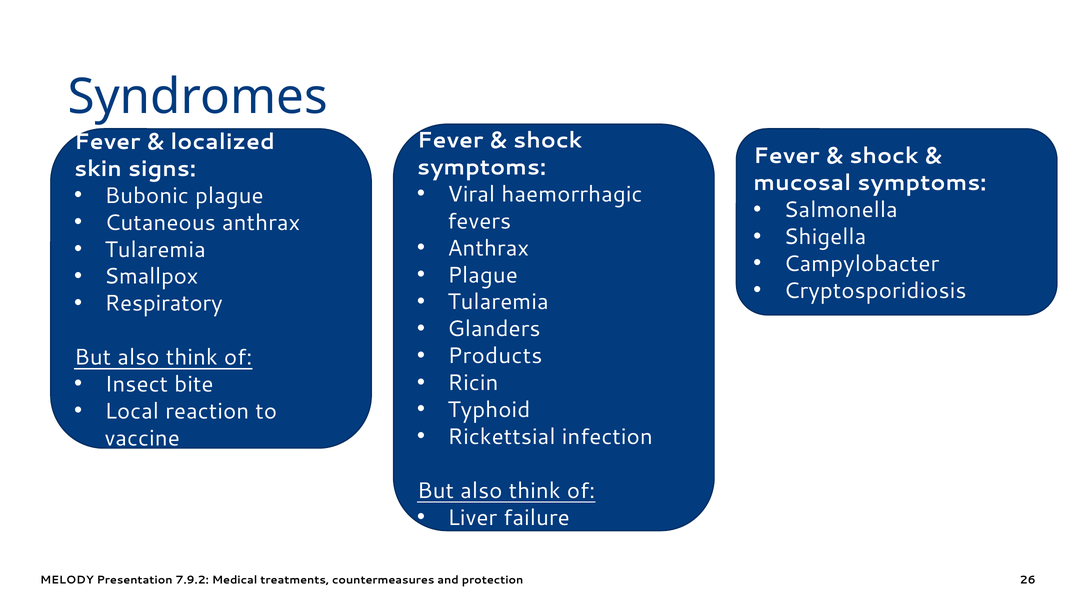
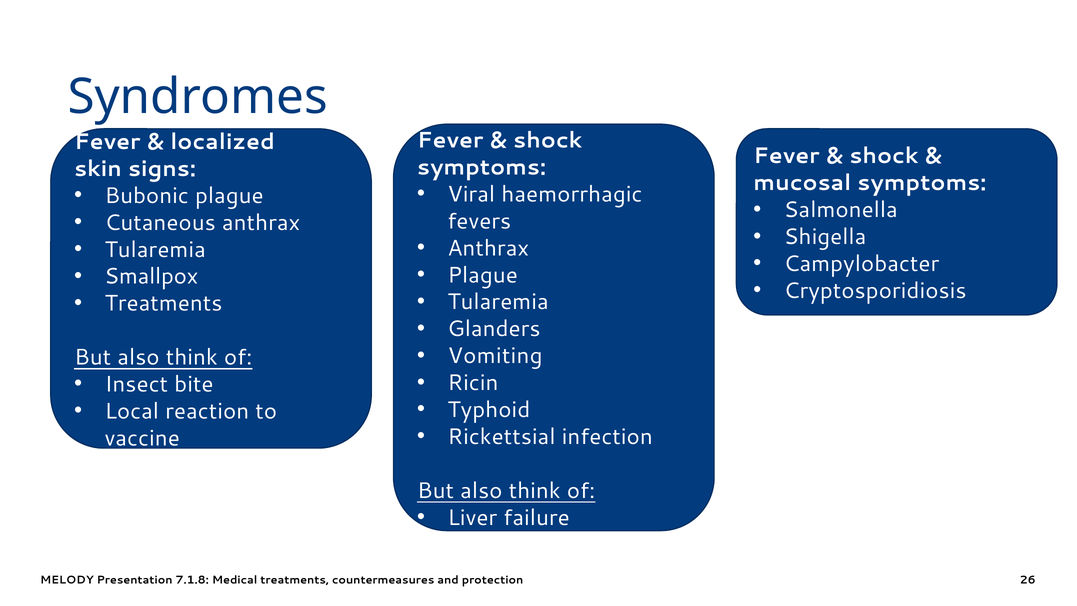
Respiratory: Respiratory -> Treatments (163, 303)
Products: Products -> Vomiting (495, 356)
7.9.2: 7.9.2 -> 7.1.8 (192, 580)
